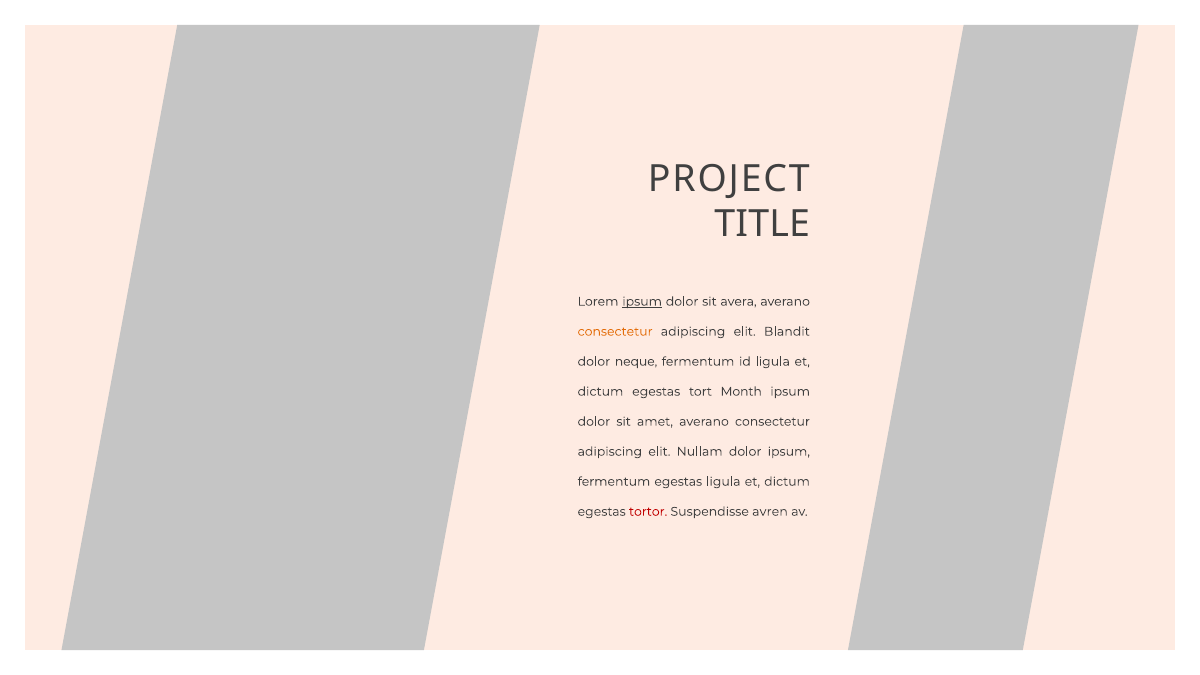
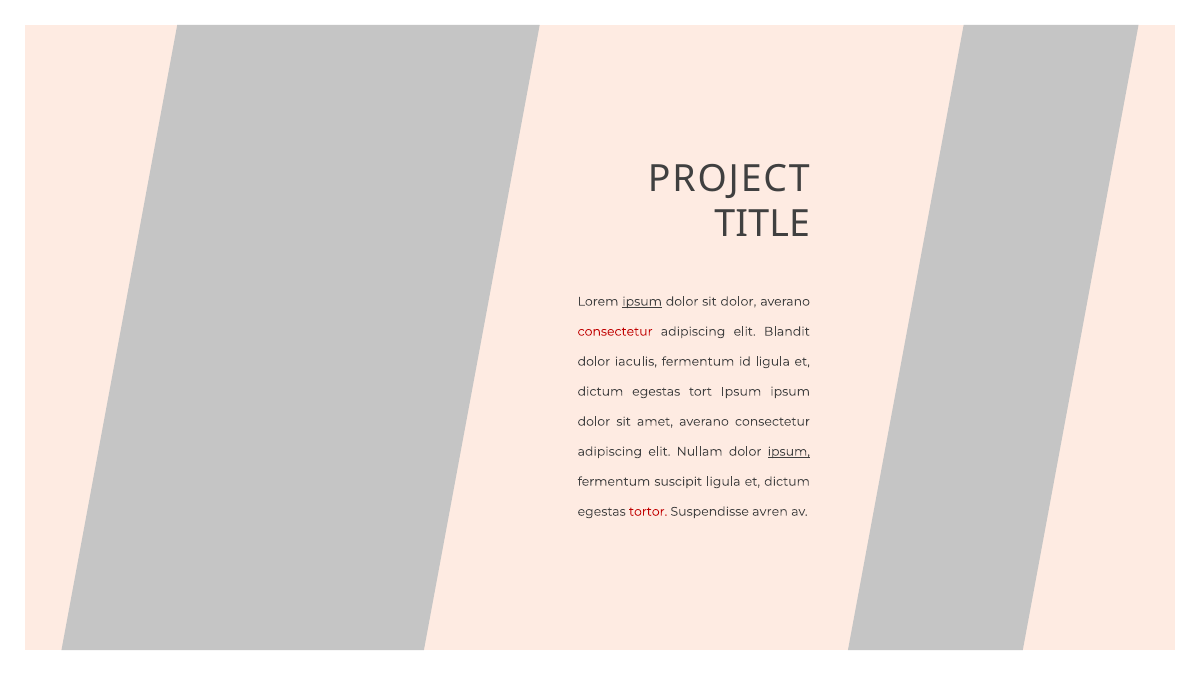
sit avera: avera -> dolor (738, 302)
consectetur colour: orange -> red (615, 332)
neque: neque -> iaculis (636, 362)
tort Month: Month -> Ipsum (741, 392)
ipsum underline: none -> present (789, 452)
fermentum egestas: egestas -> suscipit (678, 482)
